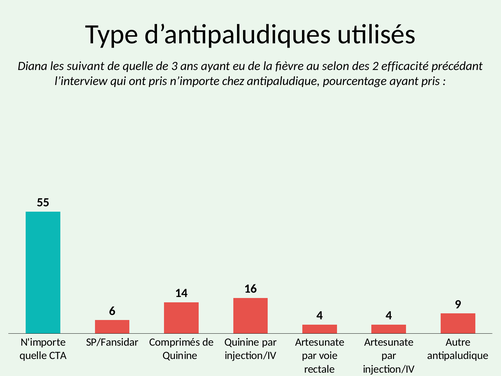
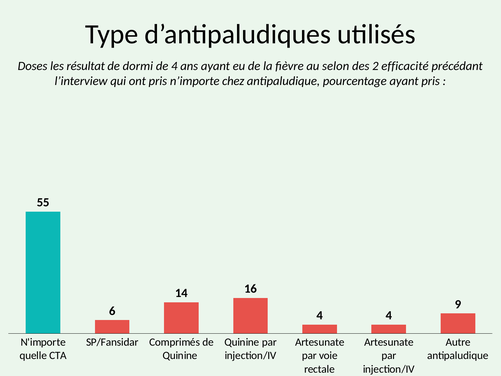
Diana: Diana -> Doses (33, 66)
suivant: suivant -> résultat (86, 66)
de quelle: quelle -> dormi (138, 66)
de 3: 3 -> 4 (174, 66)
